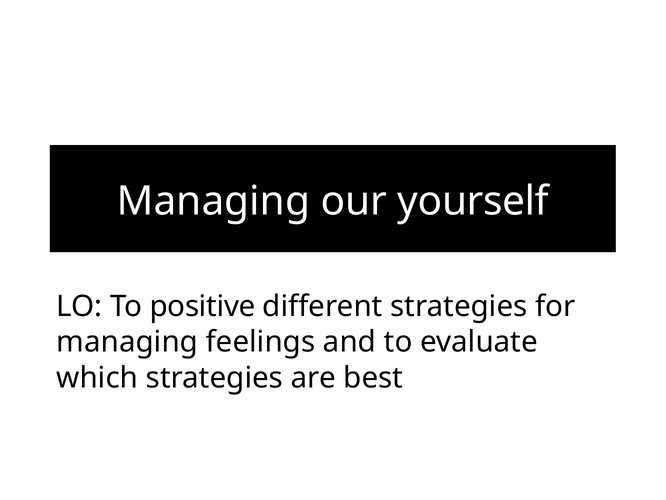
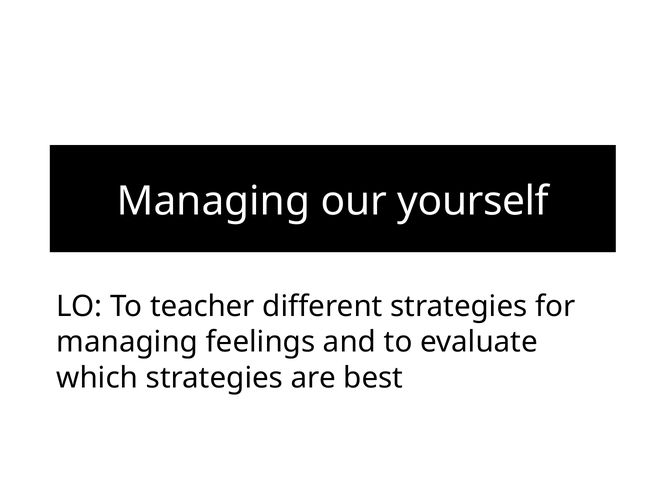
positive: positive -> teacher (202, 306)
